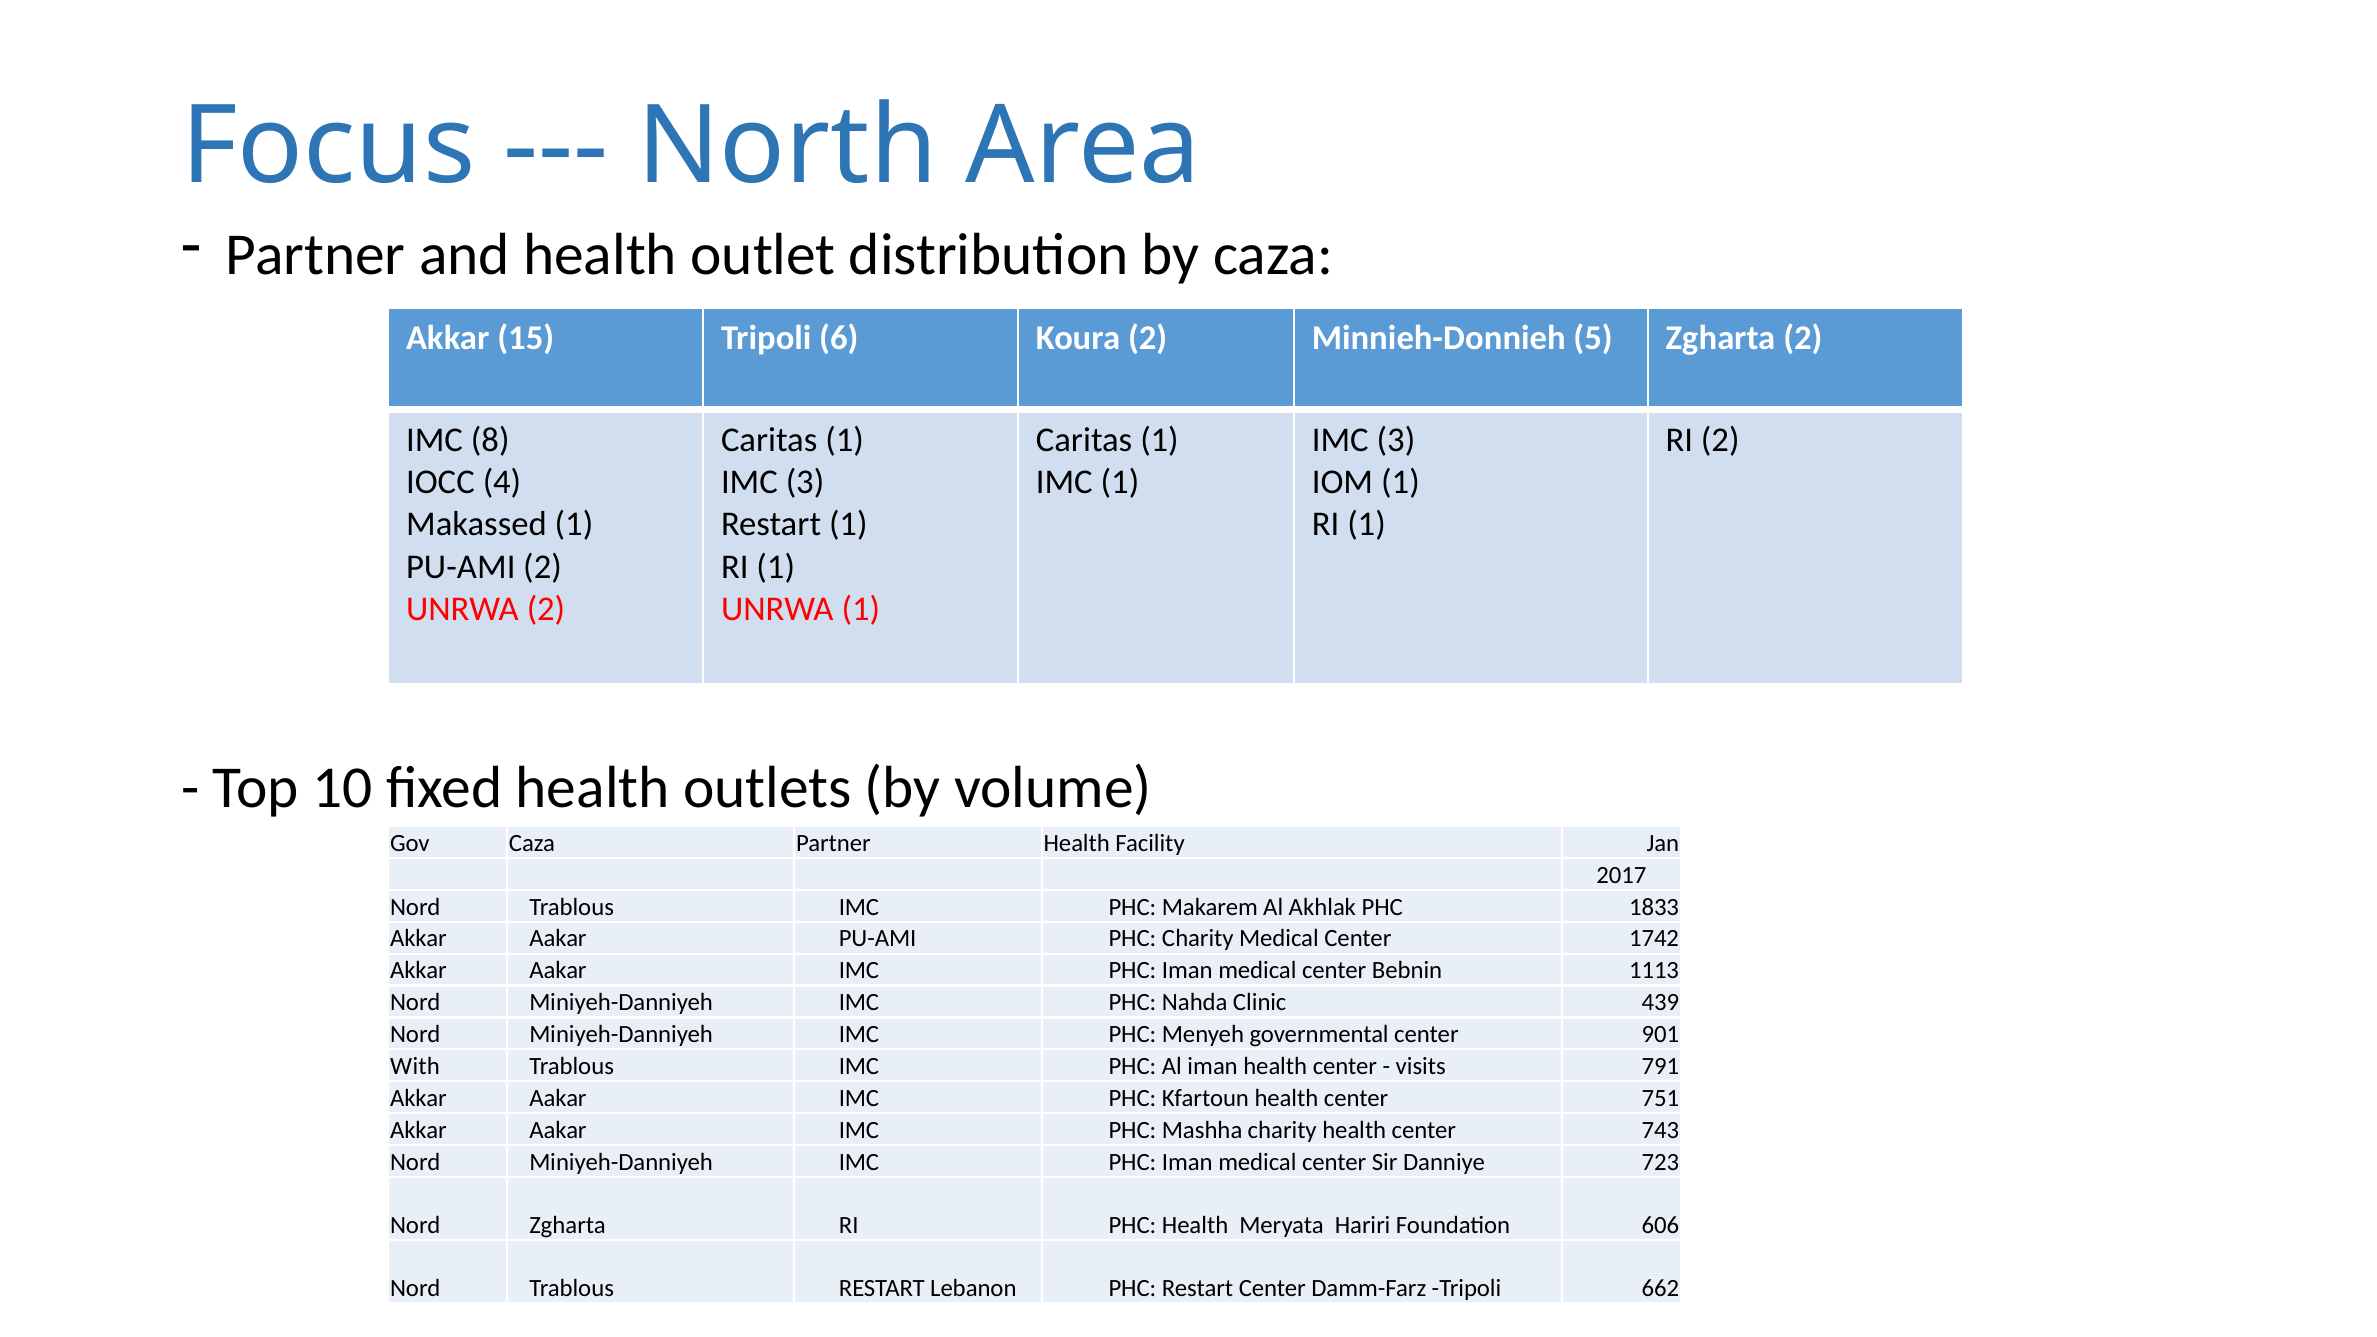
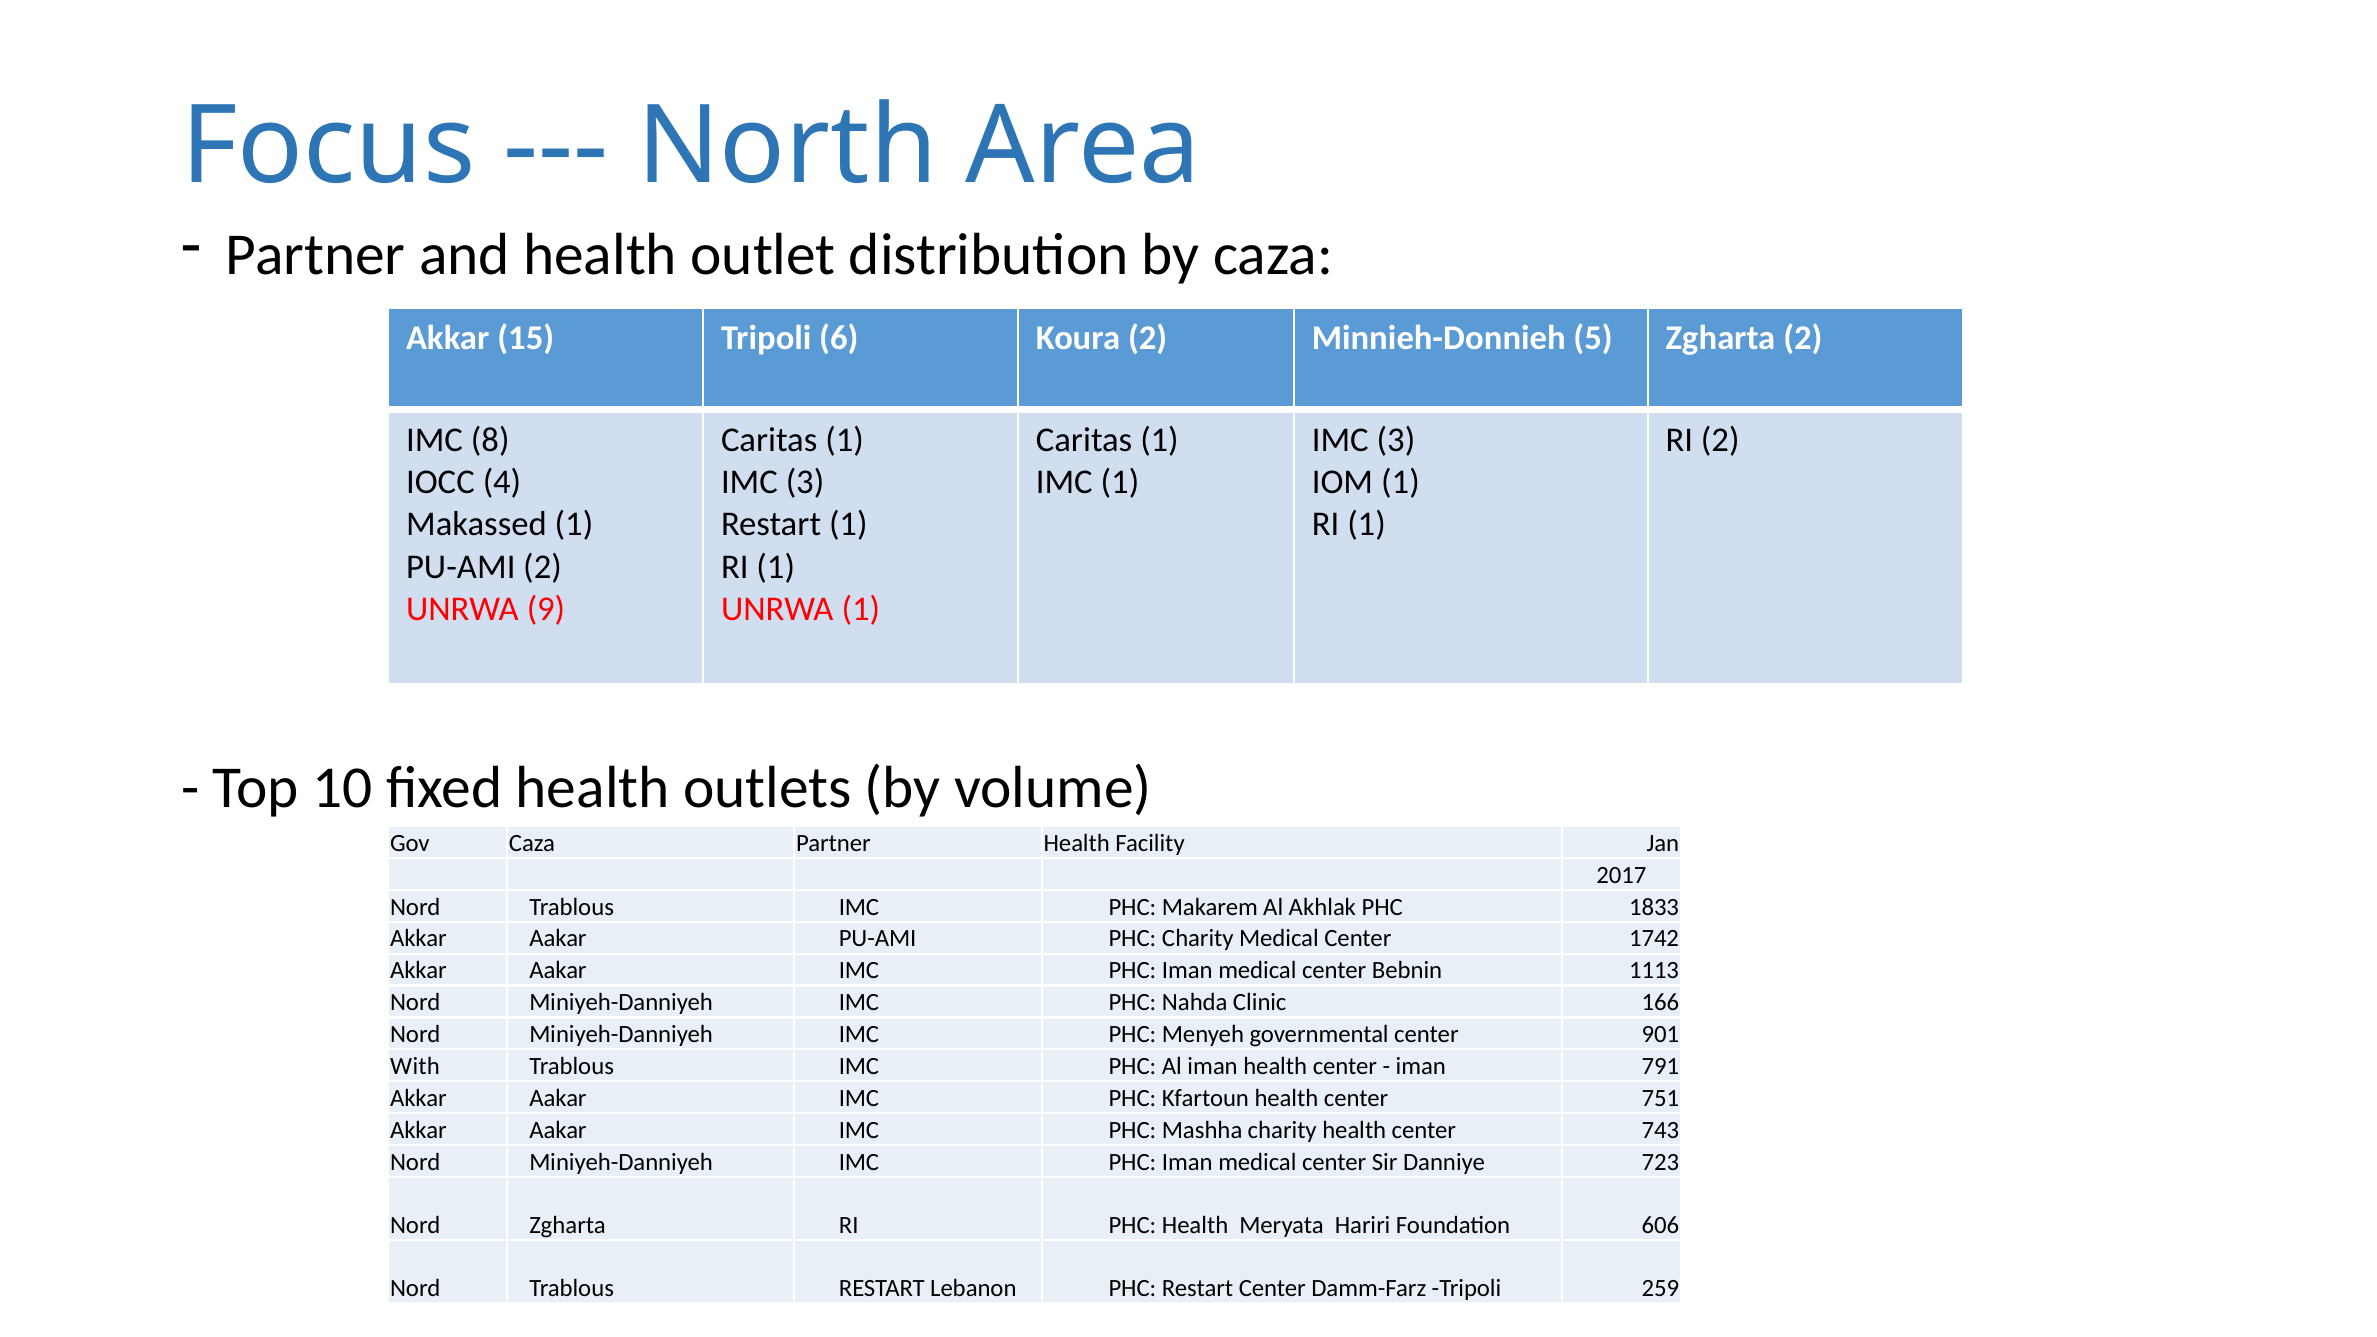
UNRWA 2: 2 -> 9 (546, 609)
439: 439 -> 166 (1660, 1003)
visits: visits -> iman (1421, 1067)
662: 662 -> 259 (1660, 1289)
